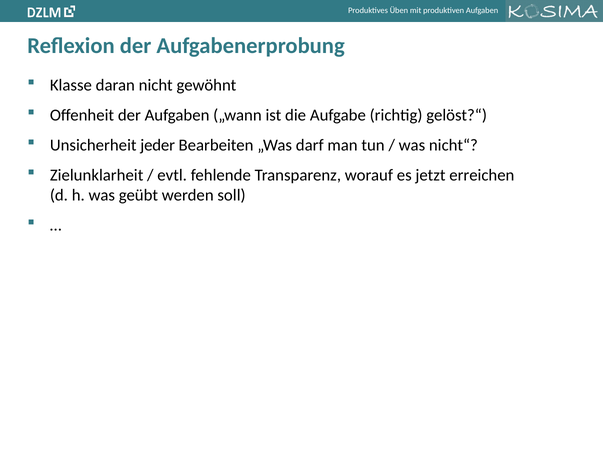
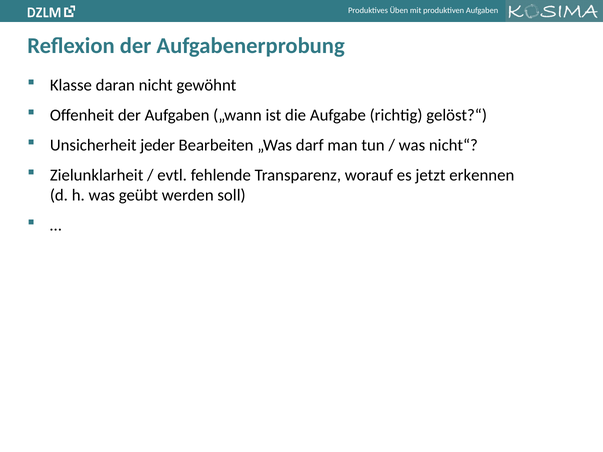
erreichen: erreichen -> erkennen (482, 175)
